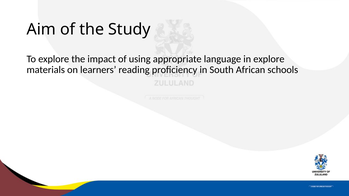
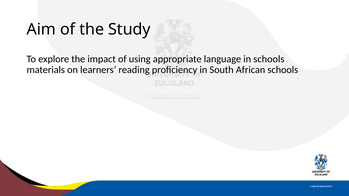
in explore: explore -> schools (269, 59)
